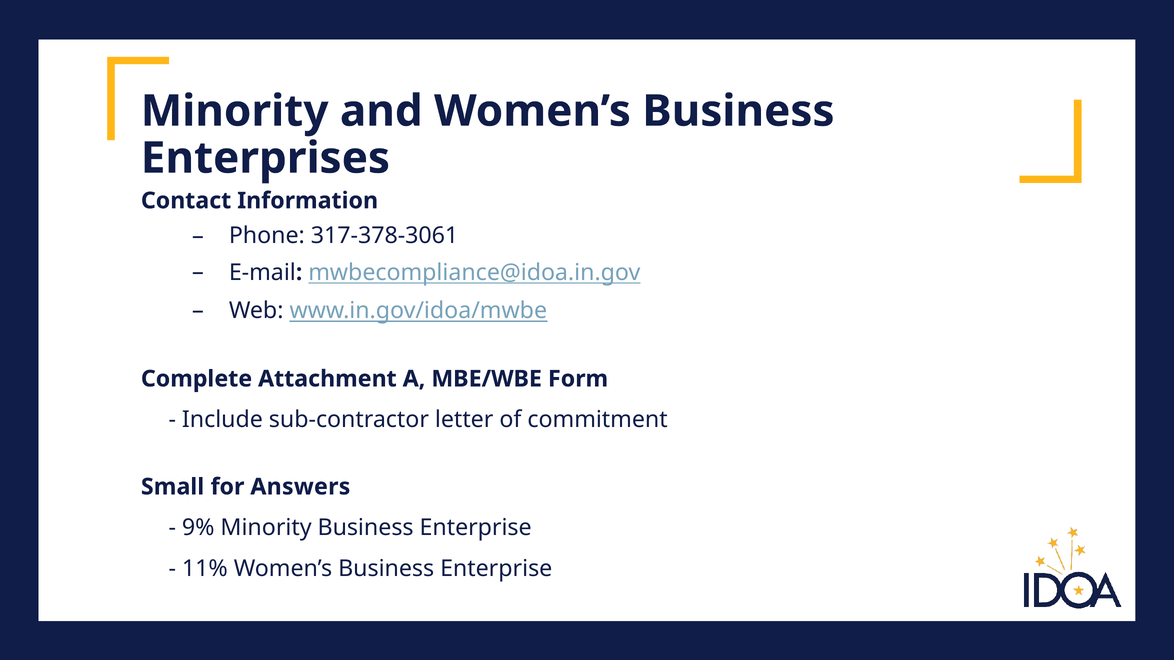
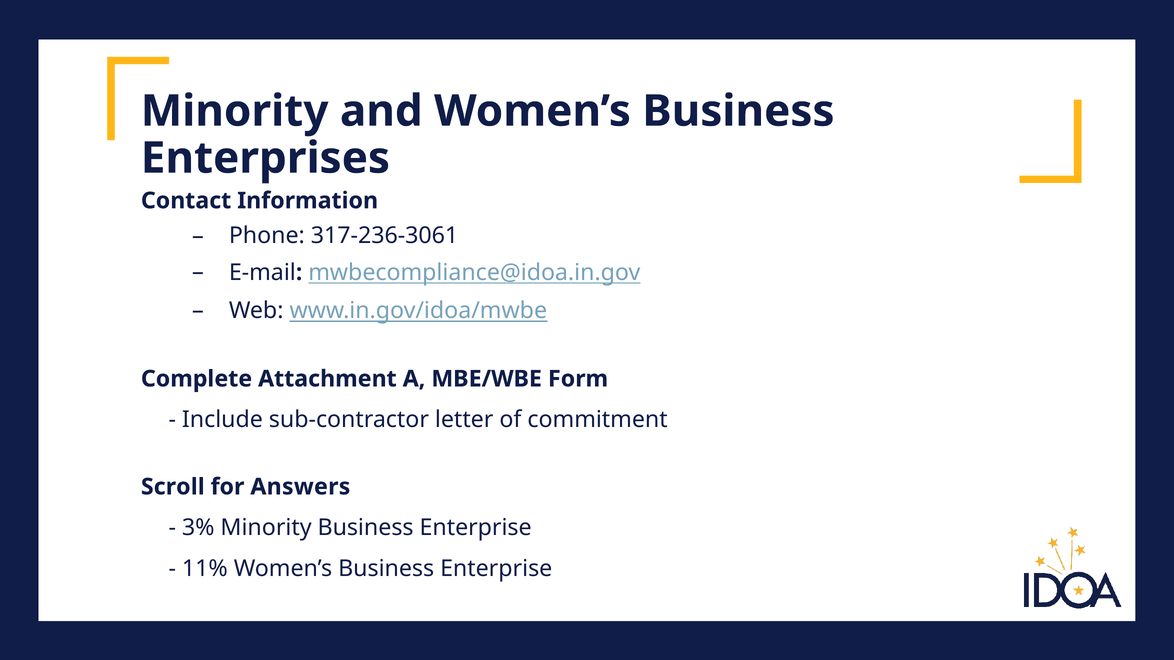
317-378-3061: 317-378-3061 -> 317-236-3061 (385, 236)
Small: Small -> Scroll (173, 487)
9%: 9% -> 3% (198, 528)
